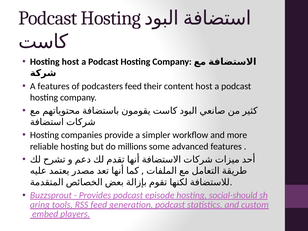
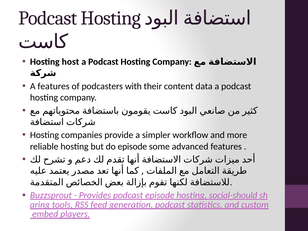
podcasters feed: feed -> with (133, 86)
content host: host -> data (204, 86)
do millions: millions -> episode (132, 146)
